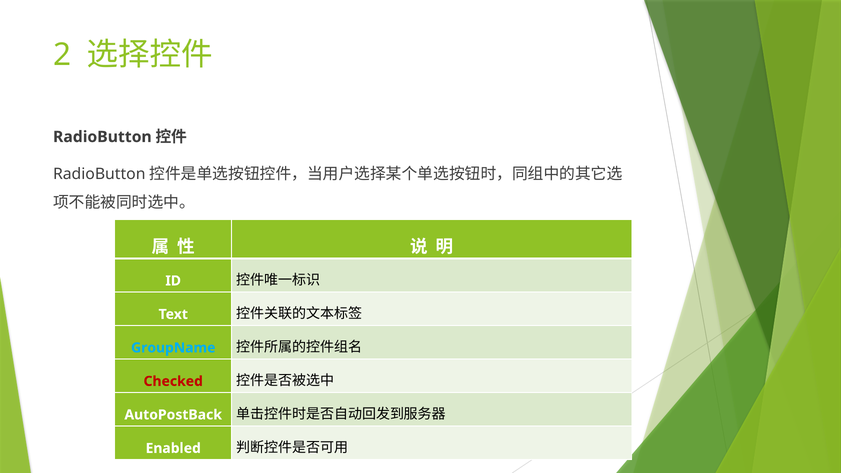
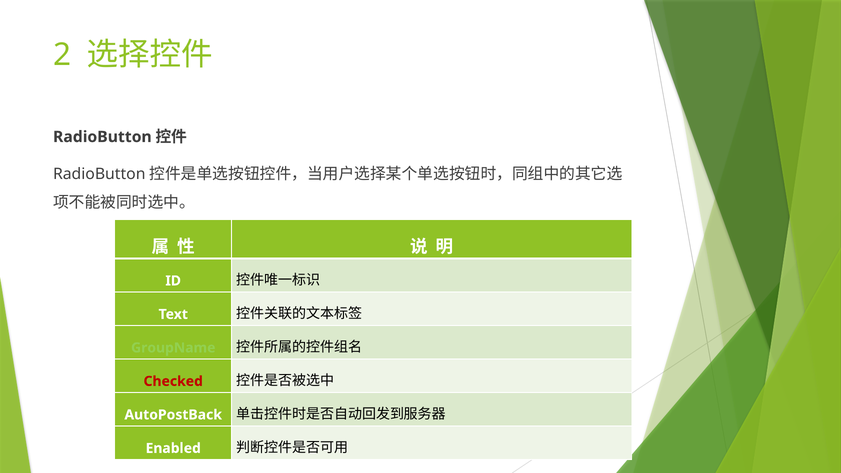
GroupName colour: light blue -> light green (173, 348)
